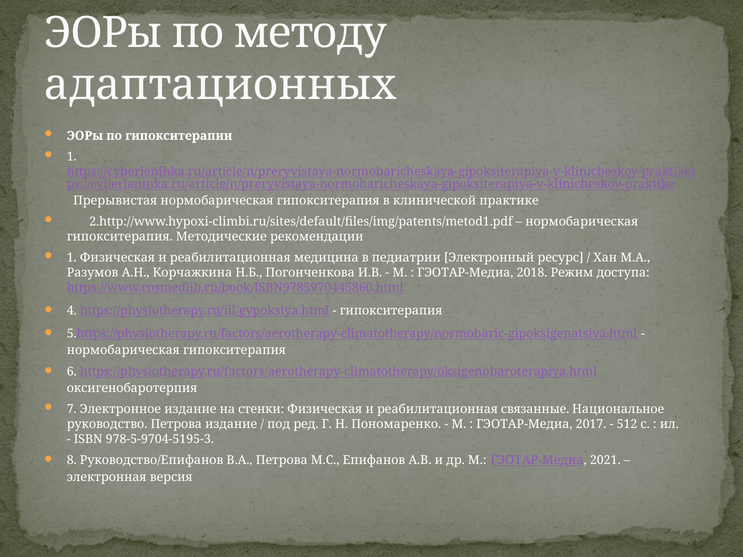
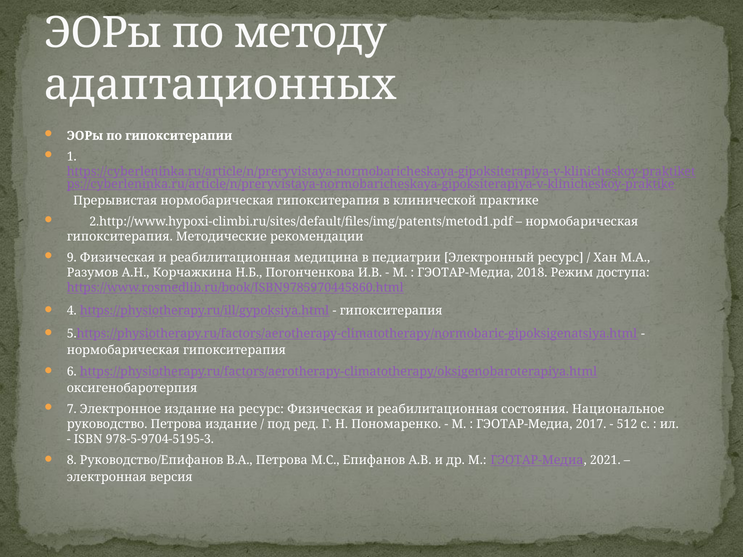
1: 1 -> 9 (72, 258)
на стенки: стенки -> ресурс (261, 410)
связанные: связанные -> состояния (535, 410)
